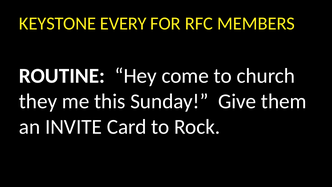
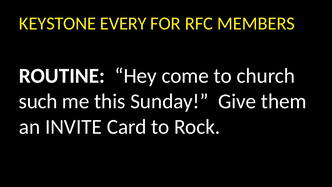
they: they -> such (38, 101)
